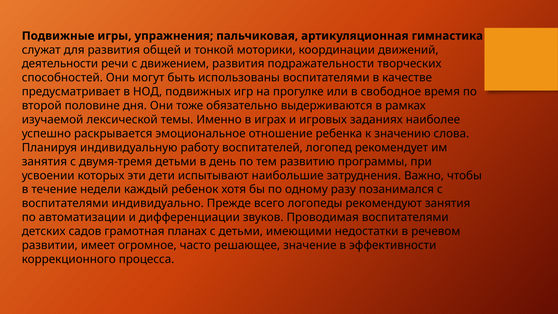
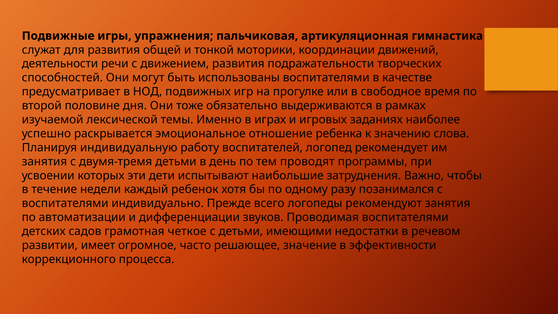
развитию: развитию -> проводят (307, 161)
планах: планах -> четкое (187, 231)
